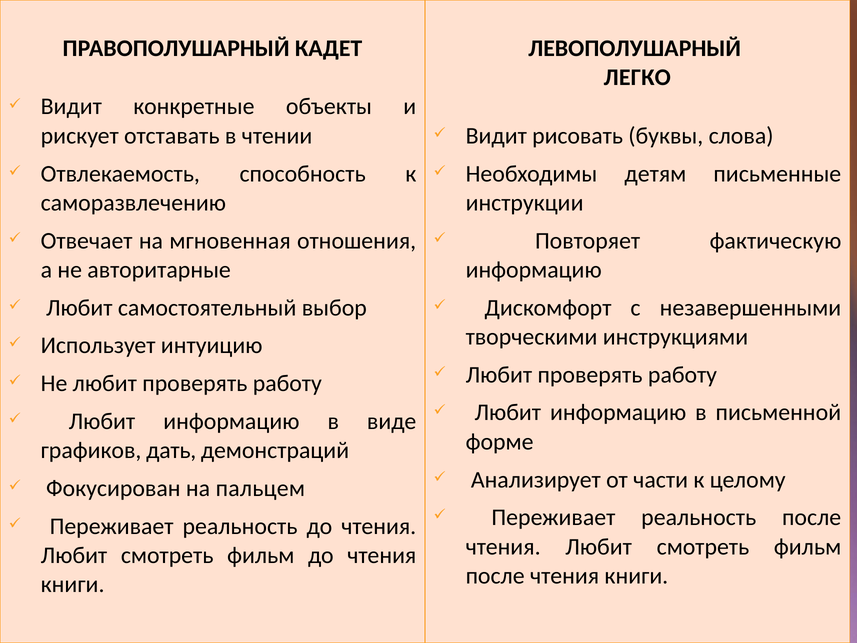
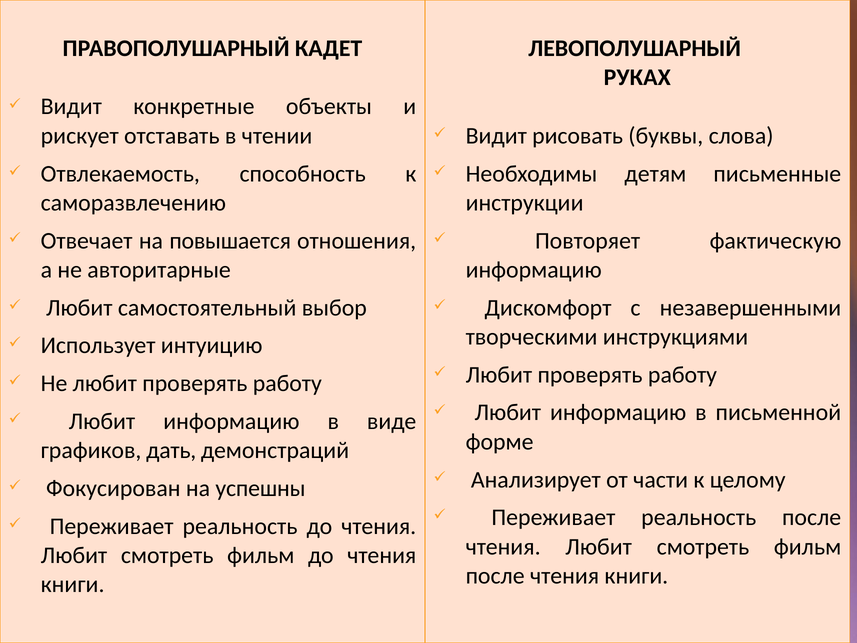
ЛЕГКО: ЛЕГКО -> РУКАХ (637, 77)
мгновенная: мгновенная -> повышается (230, 241)
пальцем: пальцем -> успешны (261, 488)
